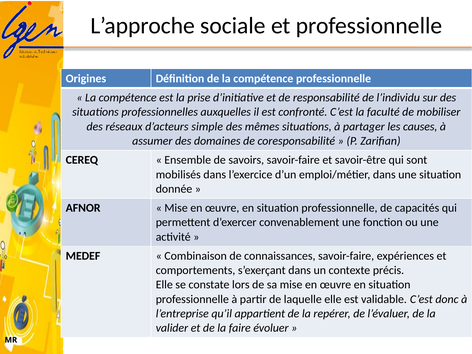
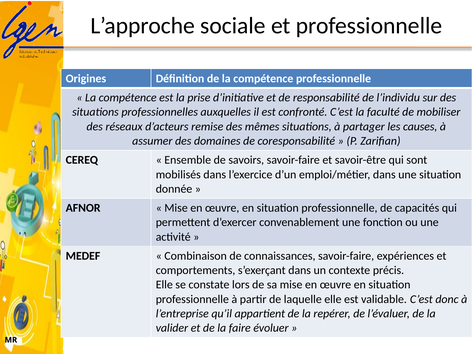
simple: simple -> remise (207, 127)
